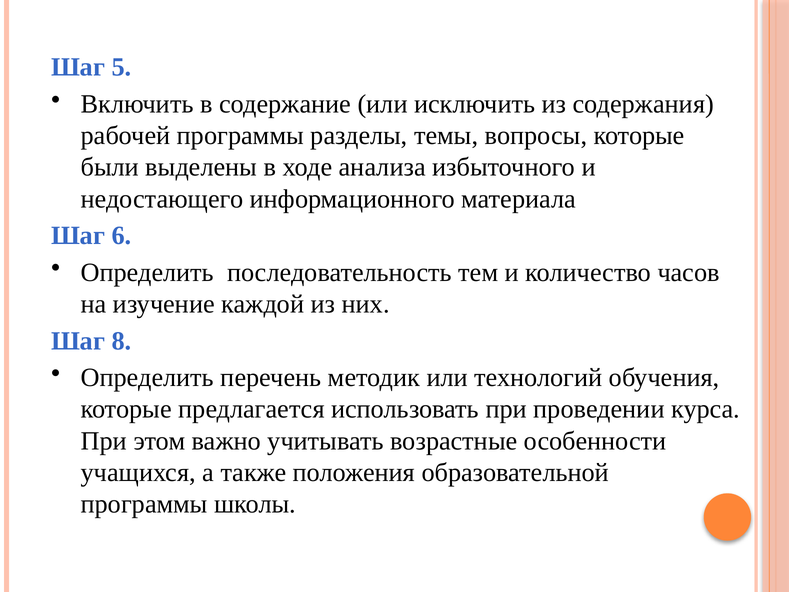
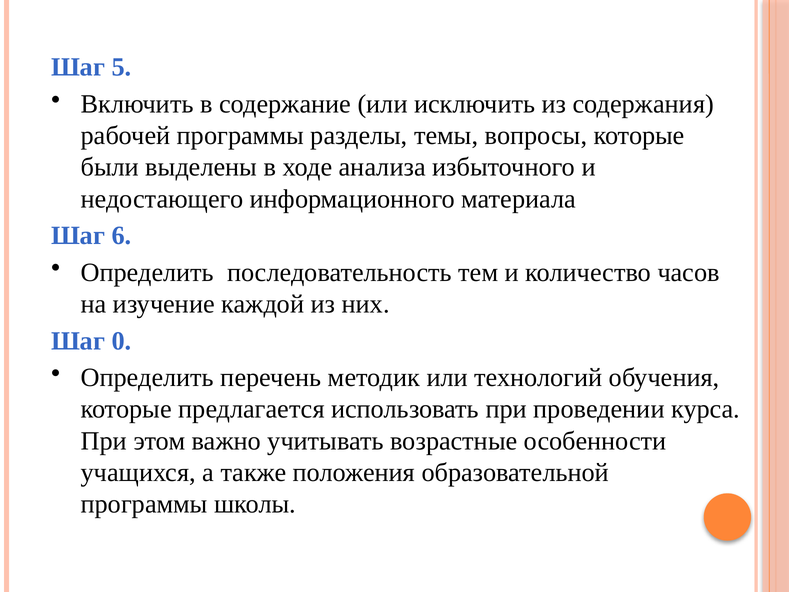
8: 8 -> 0 (122, 341)
